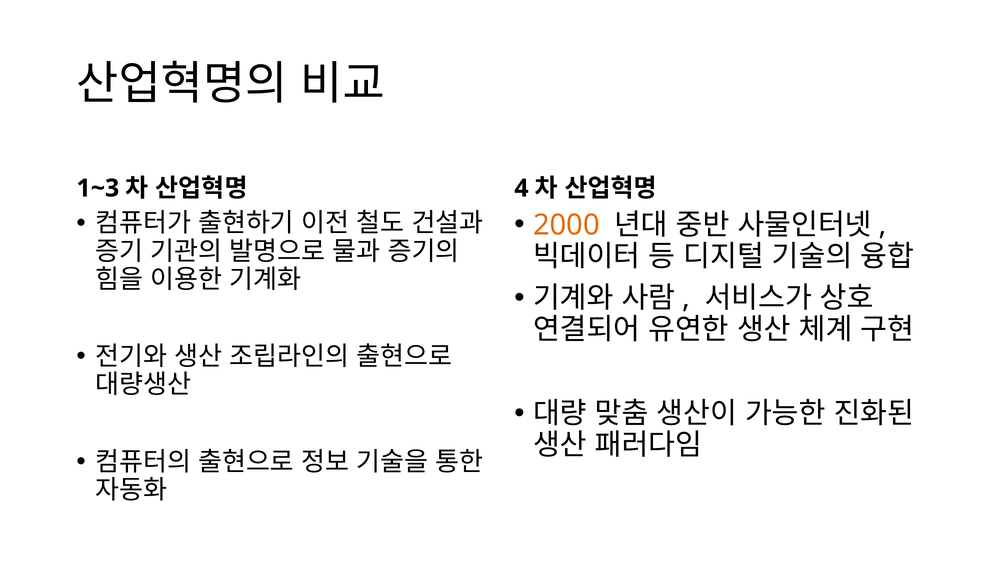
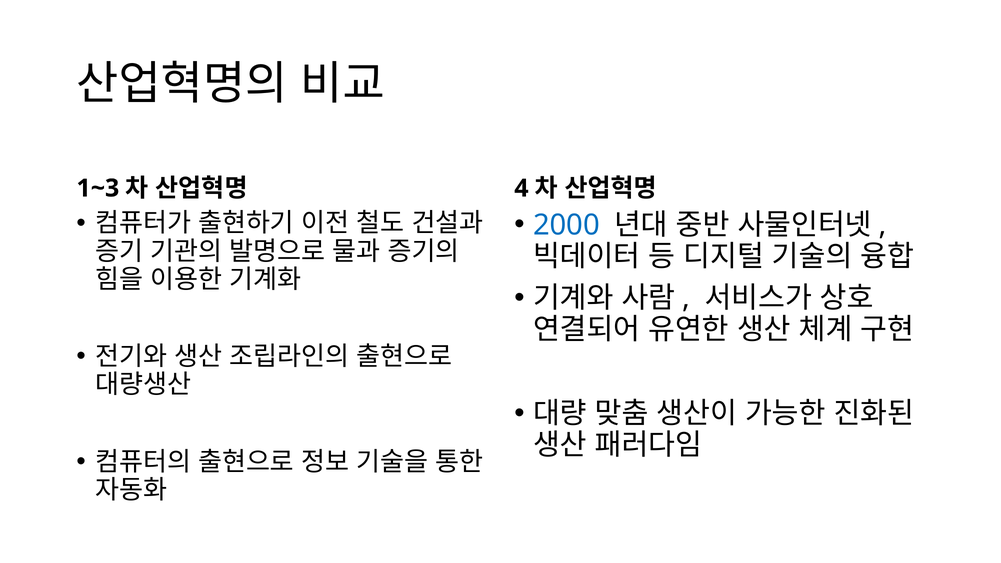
2000 colour: orange -> blue (566, 225)
